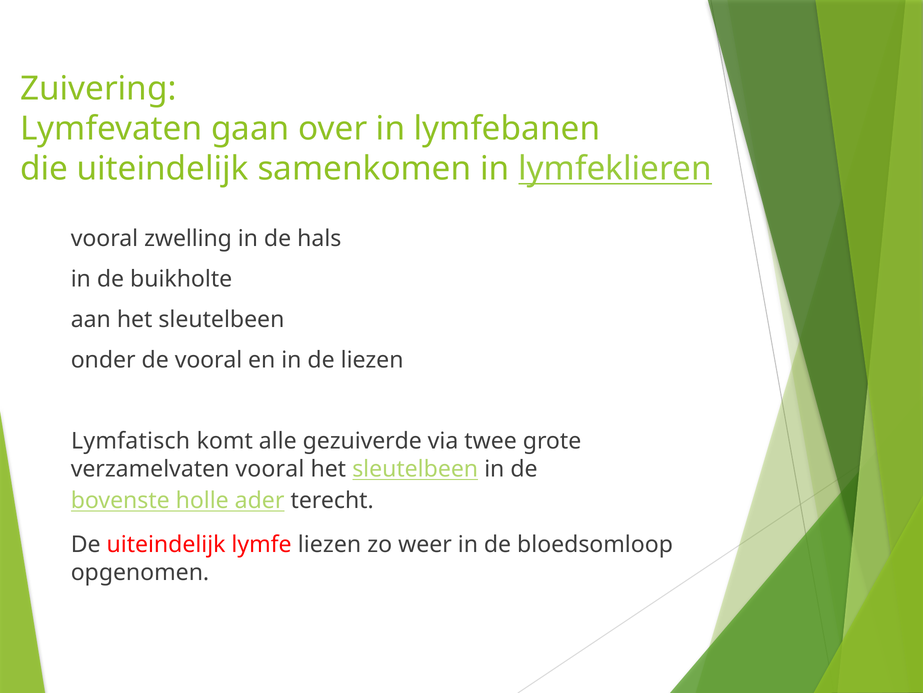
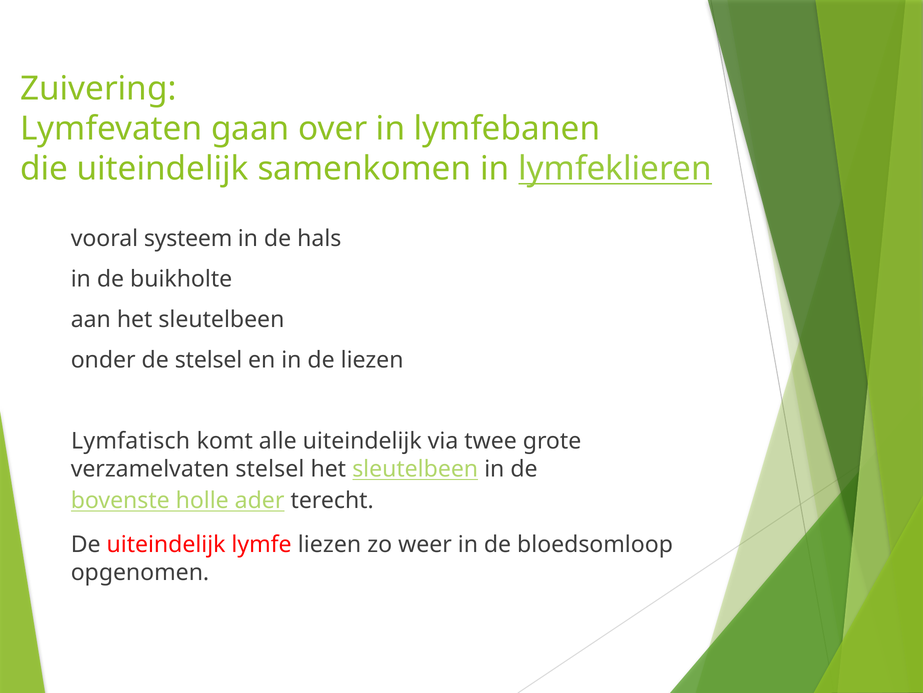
zwelling: zwelling -> systeem (188, 238)
de vooral: vooral -> stelsel (209, 360)
alle gezuiverde: gezuiverde -> uiteindelijk (362, 441)
verzamelvaten vooral: vooral -> stelsel (270, 468)
